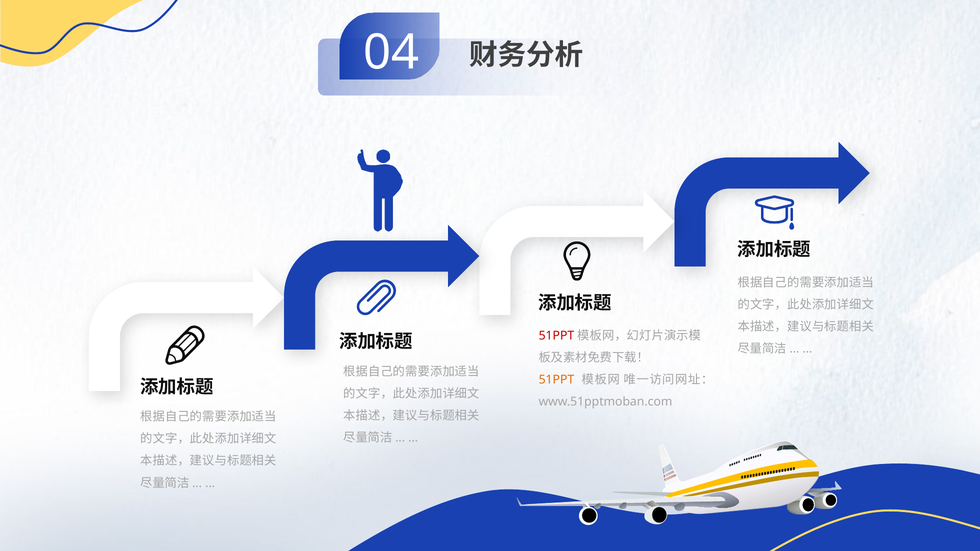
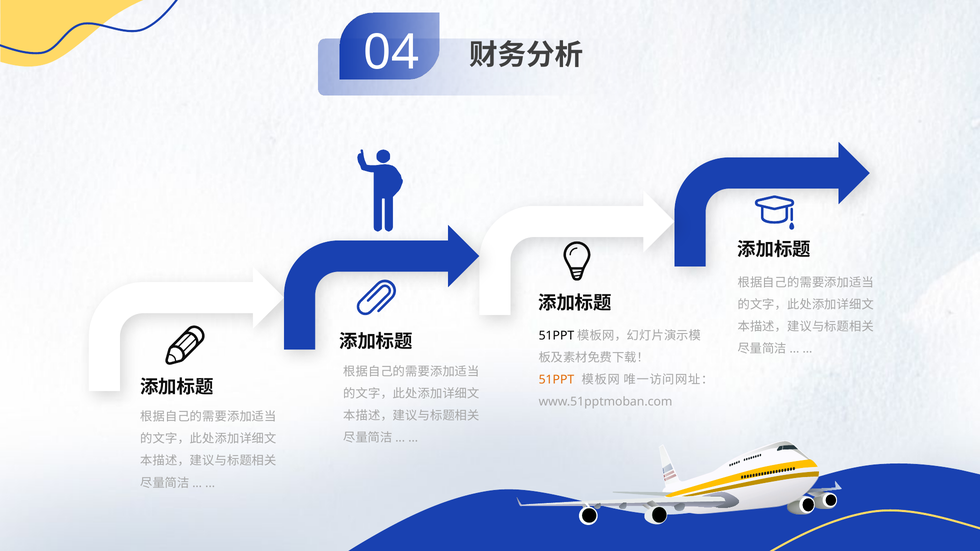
51PPT colour: red -> black (556, 336)
